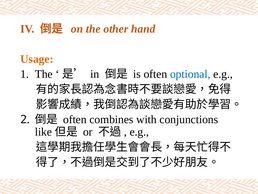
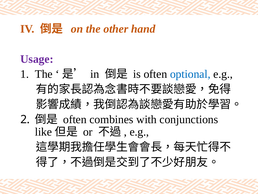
Usage colour: orange -> purple (37, 59)
